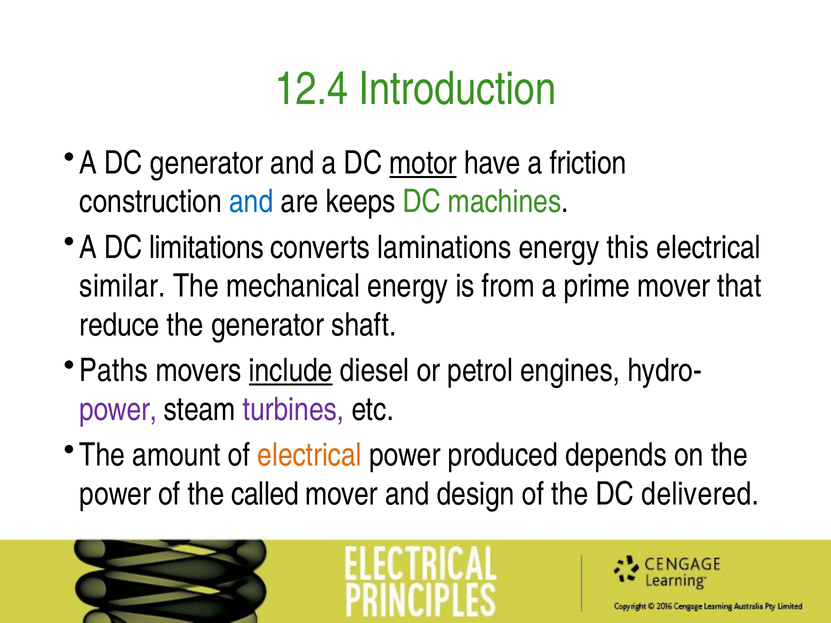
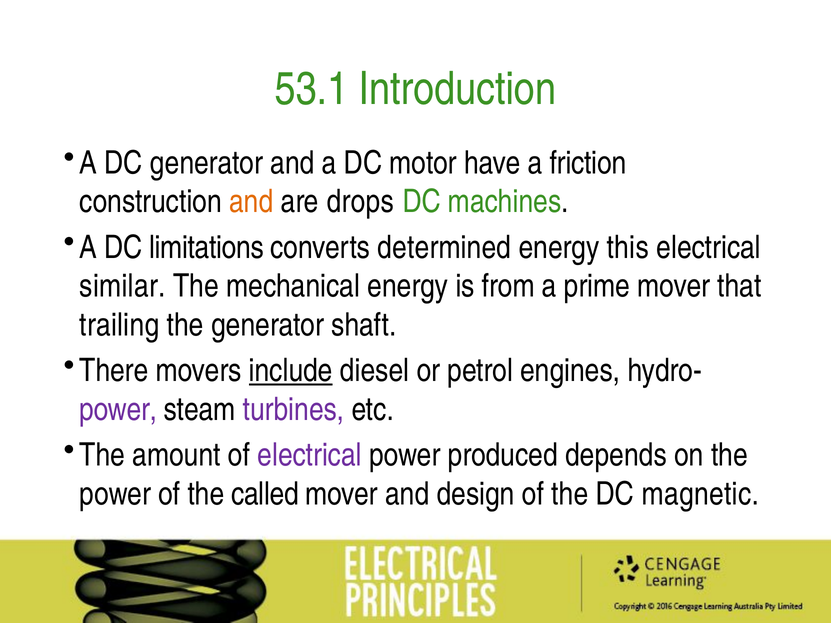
12.4: 12.4 -> 53.1 (312, 89)
motor underline: present -> none (423, 163)
and colour: blue -> orange (251, 202)
keeps: keeps -> drops (360, 202)
laminations: laminations -> determined (444, 248)
reduce: reduce -> trailing (119, 325)
Paths: Paths -> There (114, 371)
electrical colour: orange -> purple (310, 455)
delivered: delivered -> magnetic (700, 494)
